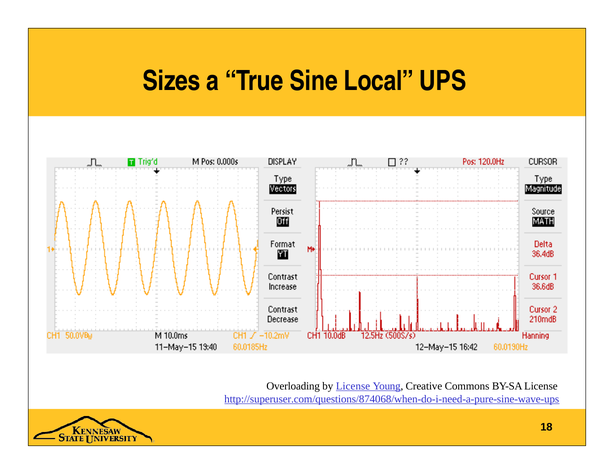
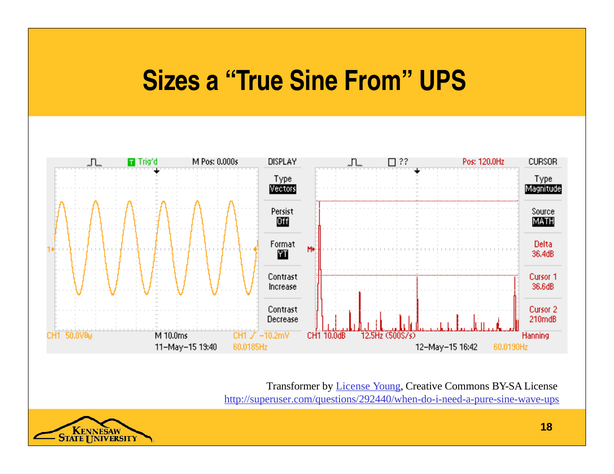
Local: Local -> From (379, 81)
Overloading: Overloading -> Transformer (293, 386)
http://superuser.com/questions/874068/when-do-i-need-a-pure-sine-wave-ups: http://superuser.com/questions/874068/when-do-i-need-a-pure-sine-wave-ups -> http://superuser.com/questions/292440/when-do-i-need-a-pure-sine-wave-ups (392, 399)
